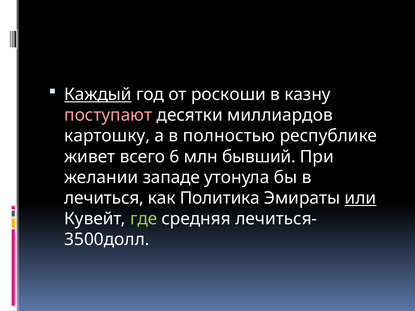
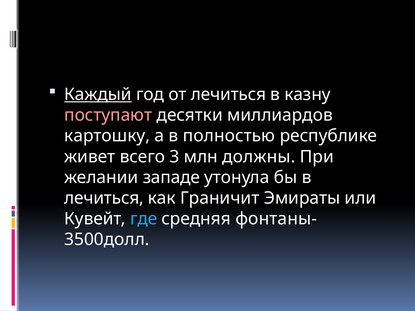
от роскоши: роскоши -> лечиться (229, 95)
6: 6 -> 3 (174, 157)
бывший: бывший -> должны (259, 157)
Политика: Политика -> Граничит (220, 198)
или underline: present -> none (360, 198)
где colour: light green -> light blue (144, 219)
лечиться-: лечиться- -> фонтаны- (276, 219)
